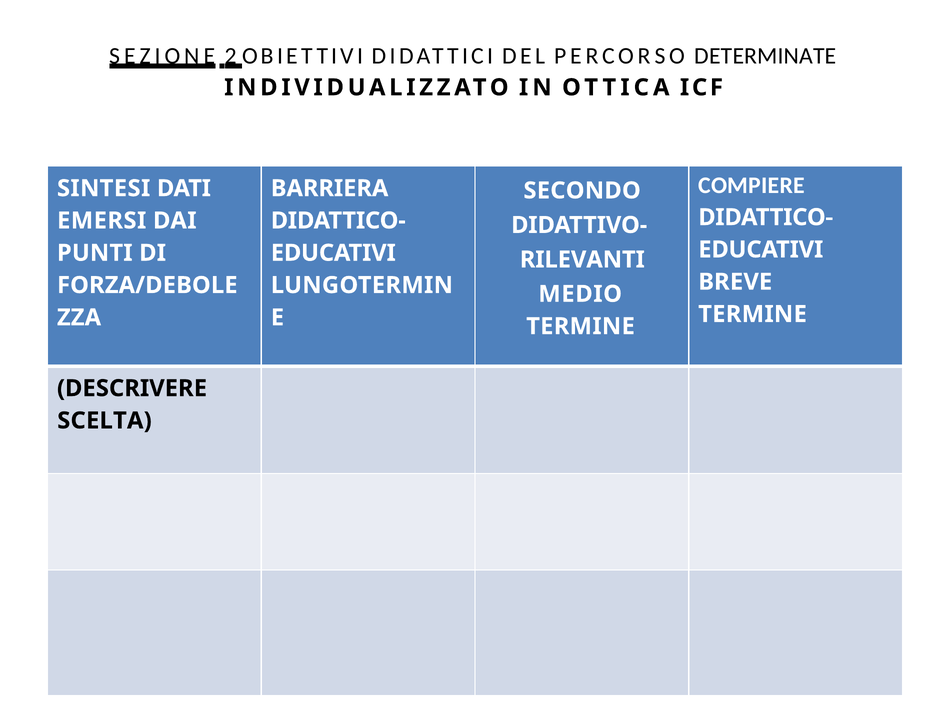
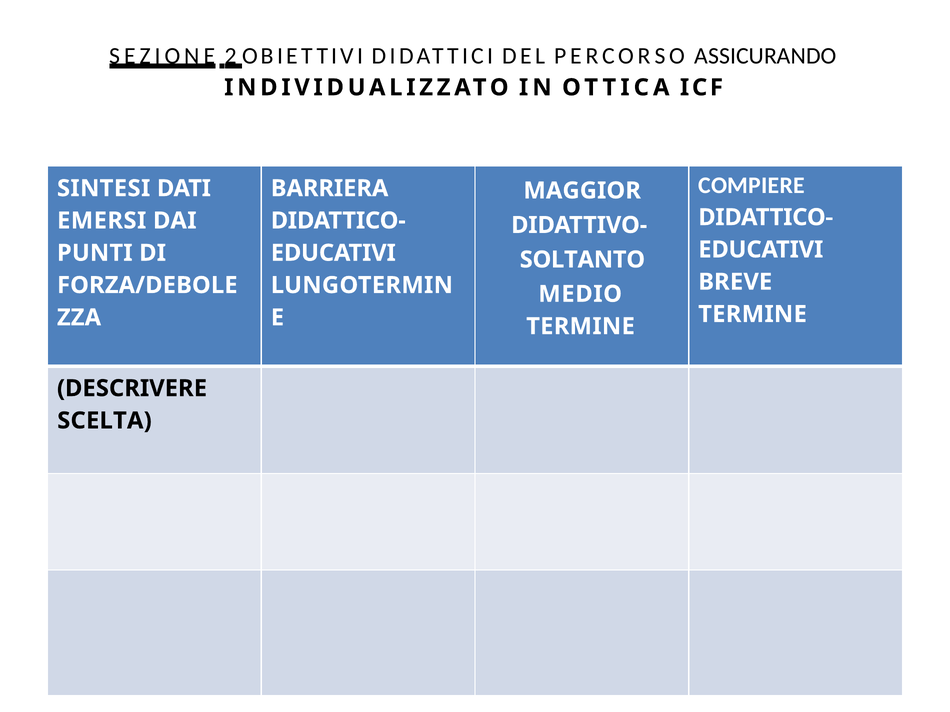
DETERMINATE: DETERMINATE -> ASSICURANDO (765, 56)
SECONDO: SECONDO -> MAGGIOR (582, 191)
RILEVANTI: RILEVANTI -> SOLTANTO (582, 260)
